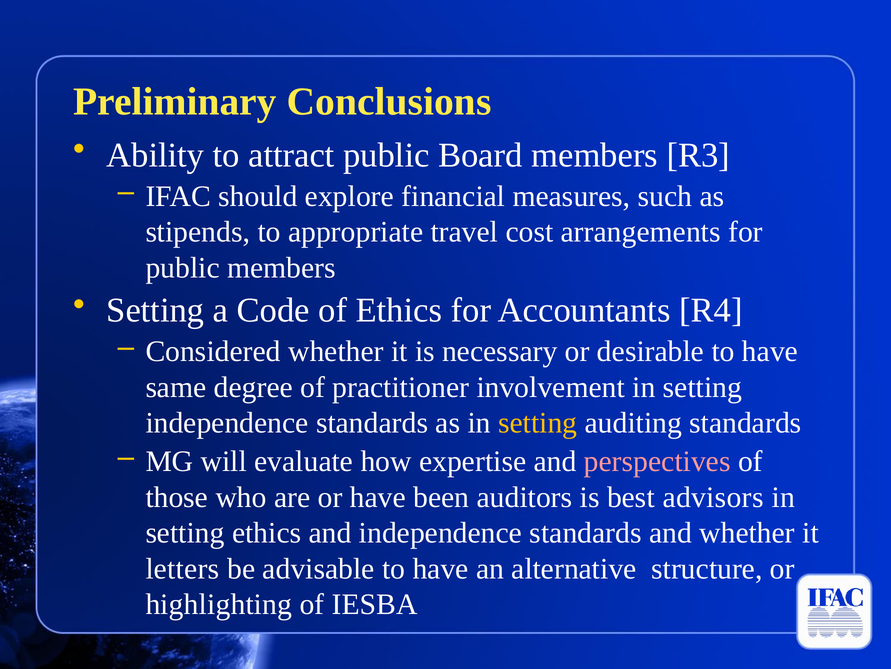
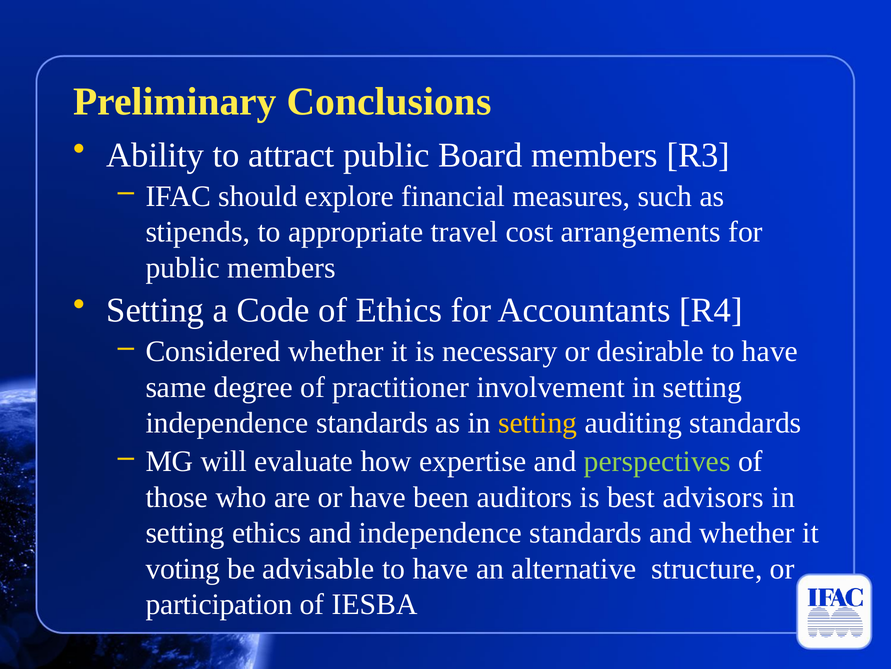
perspectives colour: pink -> light green (657, 461)
letters: letters -> voting (183, 568)
highlighting: highlighting -> participation (219, 604)
